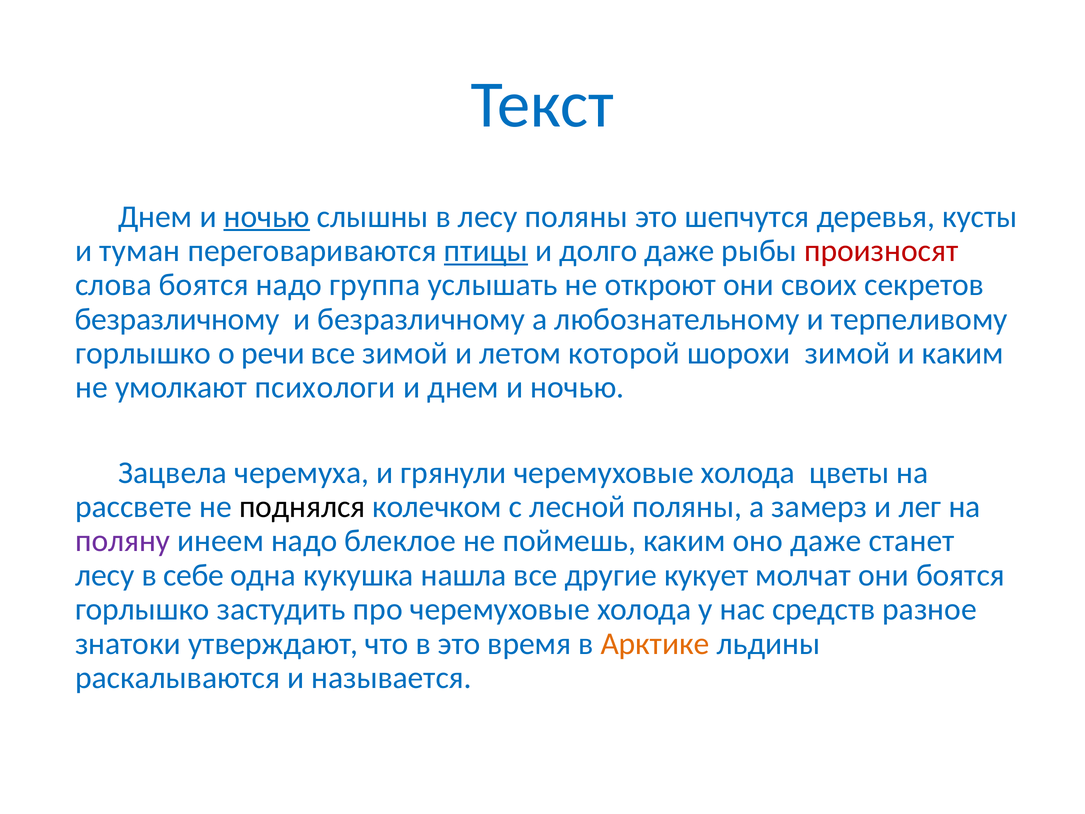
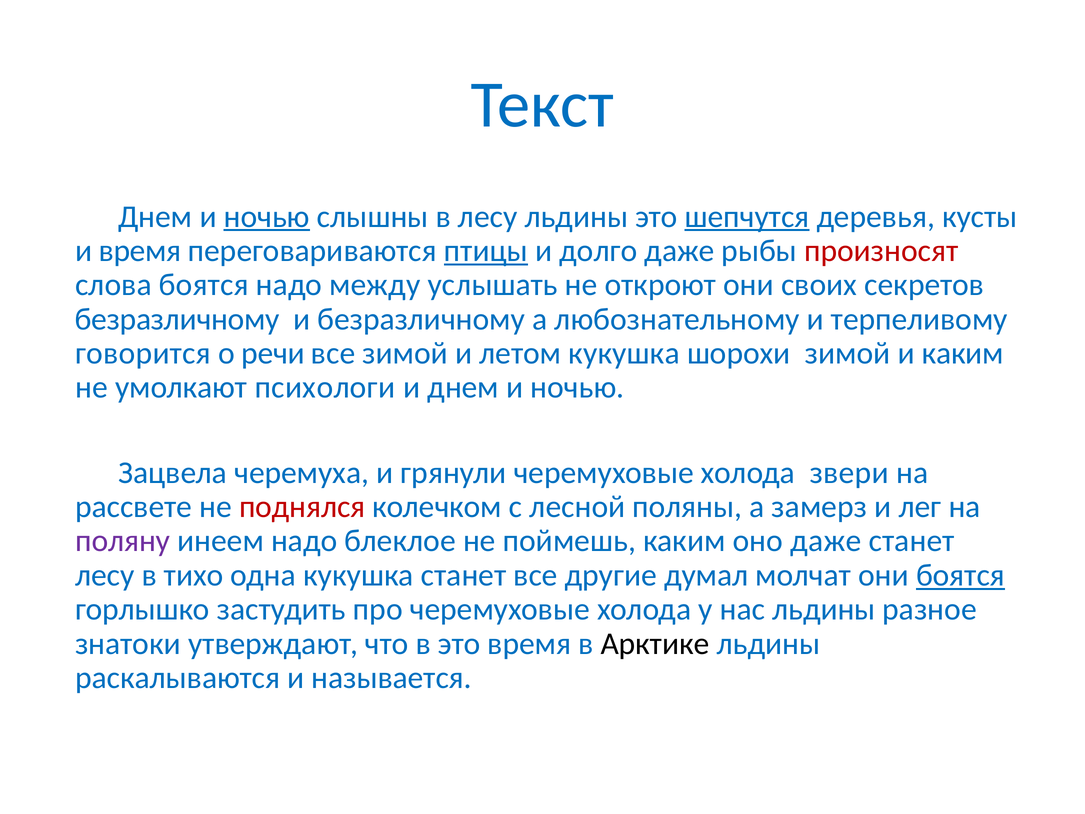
лесу поляны: поляны -> льдины (576, 217)
шепчутся underline: none -> present (747, 217)
и туман: туман -> время (140, 251)
группа: группа -> между (375, 285)
горлышко: горлышко -> говорится (143, 353)
летом которой: которой -> кукушка (624, 353)
цветы: цветы -> звери (849, 473)
поднялся colour: black -> red (302, 507)
себе: себе -> тихо (194, 575)
кукушка нашла: нашла -> станет (464, 575)
кукует: кукует -> думал (706, 575)
боятся underline: none -> present (960, 575)
нас средств: средств -> льдины (824, 609)
Арктике colour: orange -> black (655, 643)
